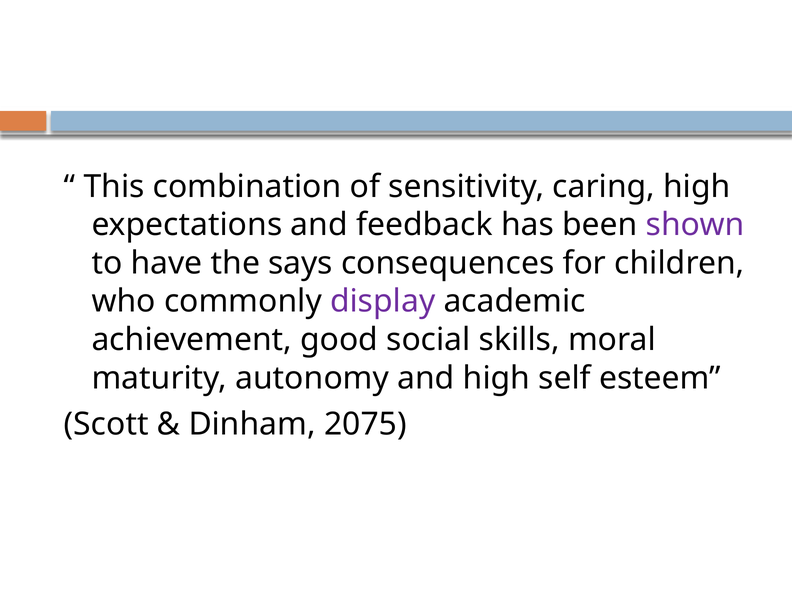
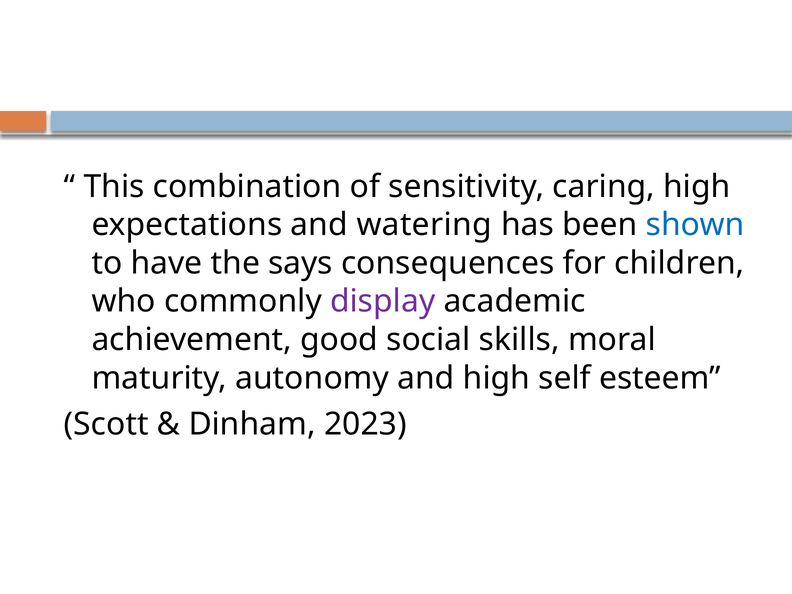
feedback: feedback -> watering (424, 225)
shown colour: purple -> blue (695, 225)
2075: 2075 -> 2023 (365, 424)
